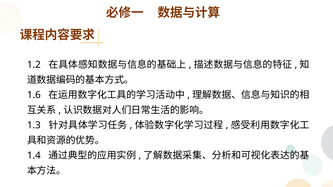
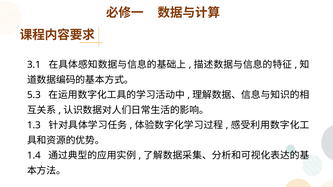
1.2: 1.2 -> 3.1 (34, 65)
1.6: 1.6 -> 5.3 (34, 95)
